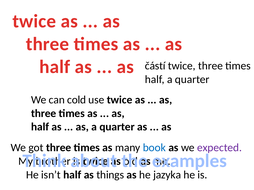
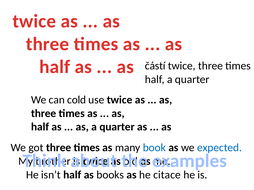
expected colour: purple -> blue (220, 148)
things: things -> books (110, 175)
jazyka: jazyka -> citace (167, 175)
